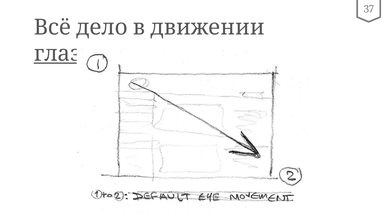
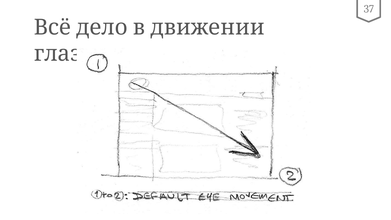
глаз underline: present -> none (57, 54)
